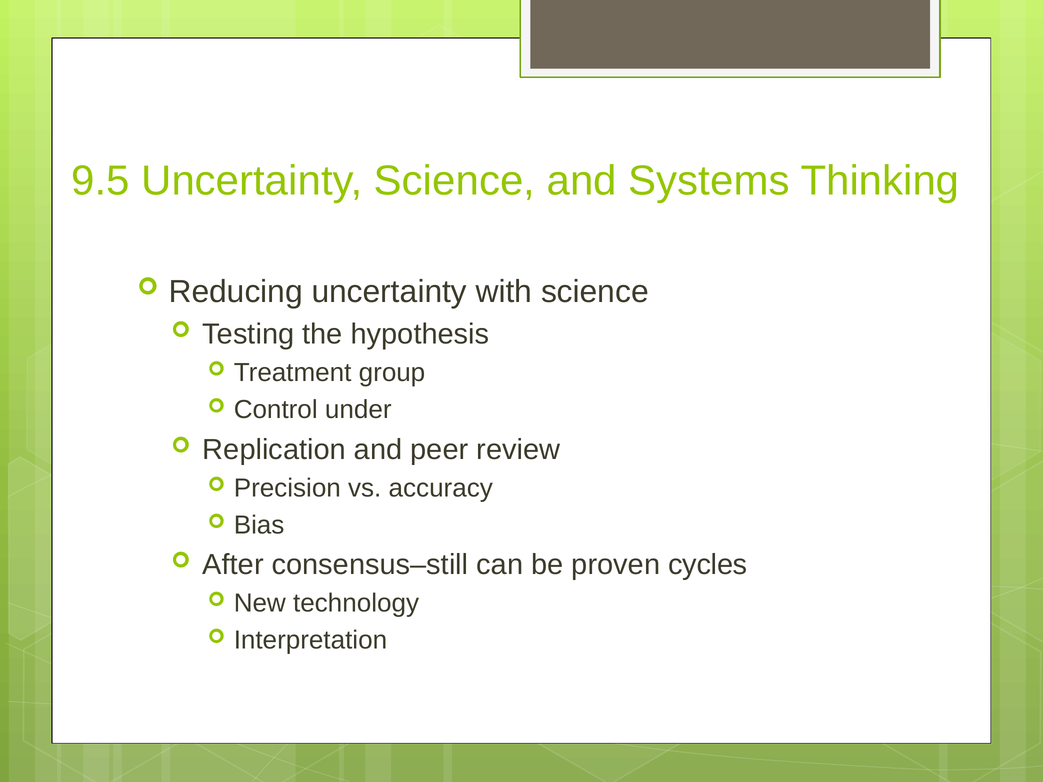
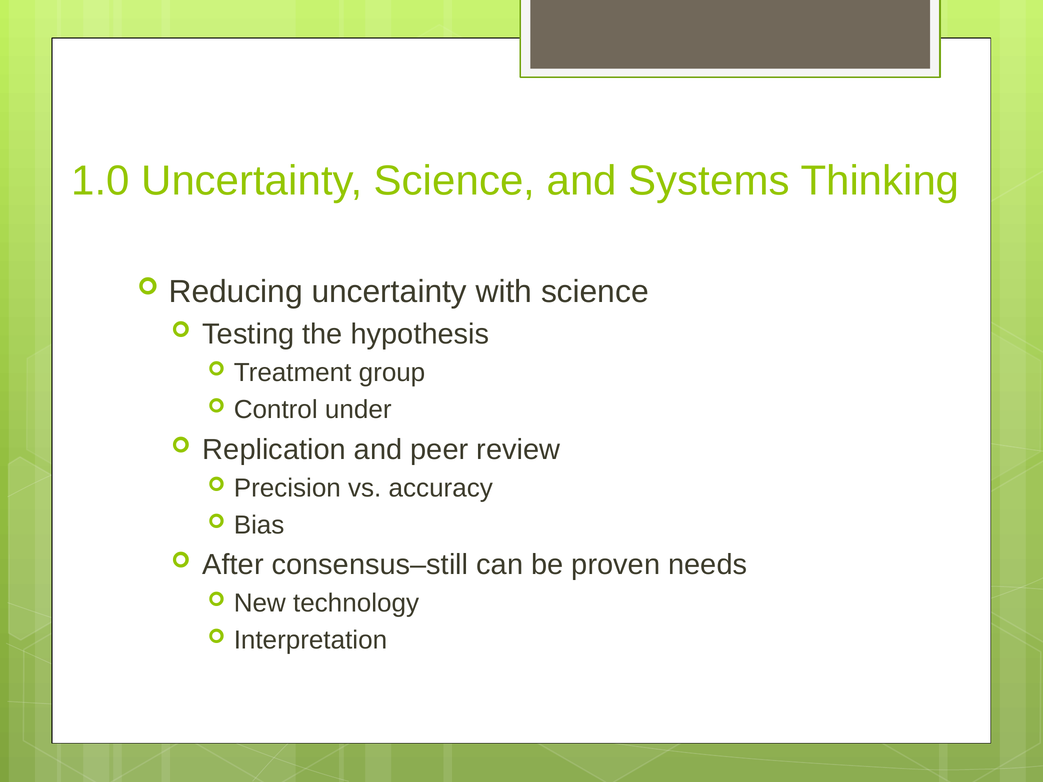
9.5: 9.5 -> 1.0 (100, 181)
cycles: cycles -> needs (708, 565)
